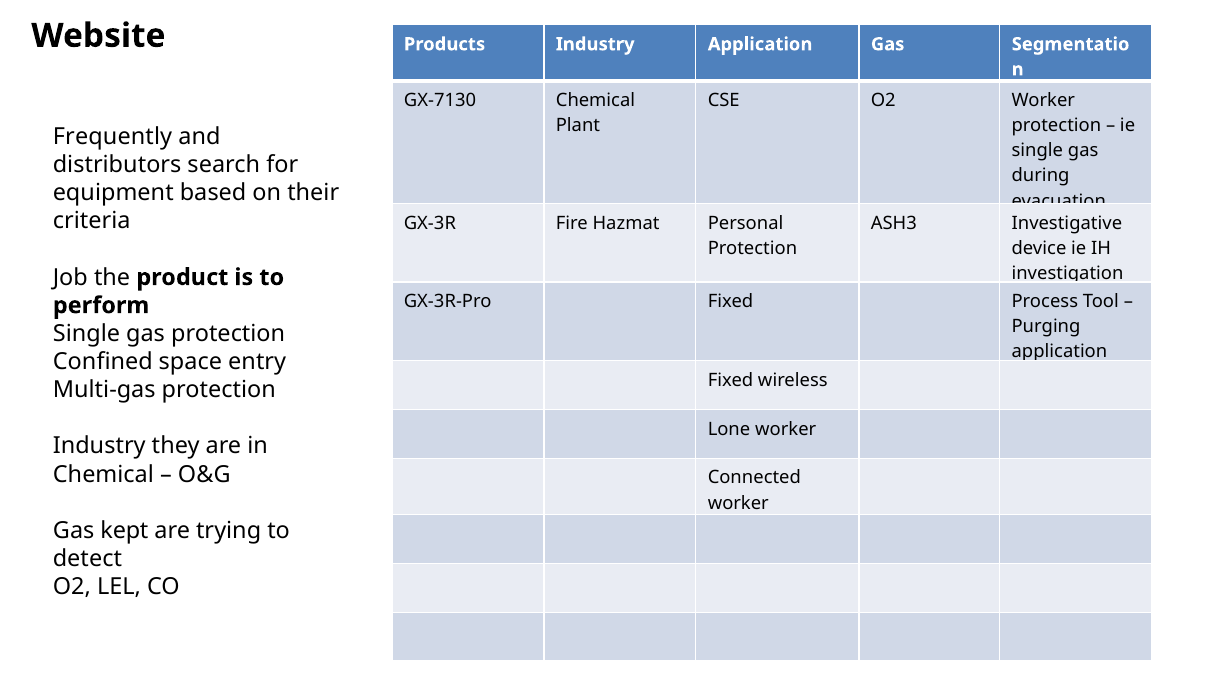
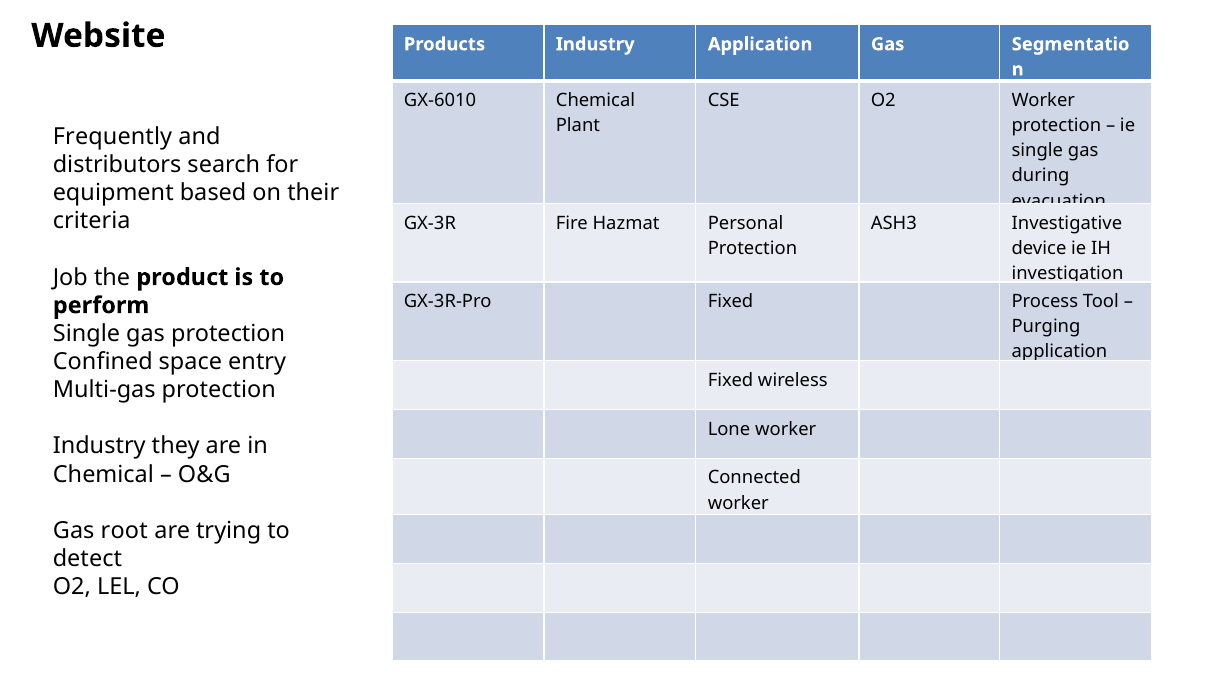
GX-7130: GX-7130 -> GX-6010 (440, 101)
kept: kept -> root (124, 530)
